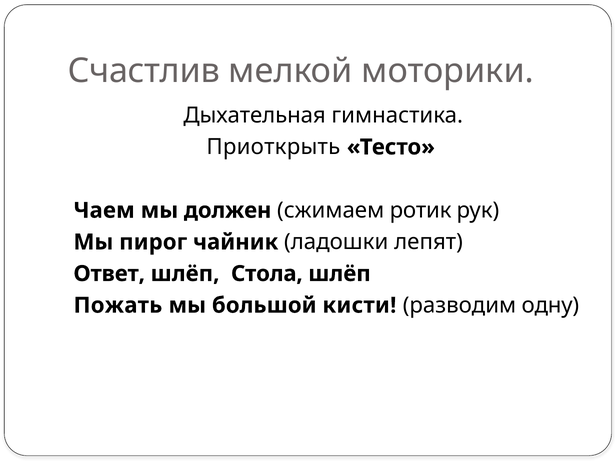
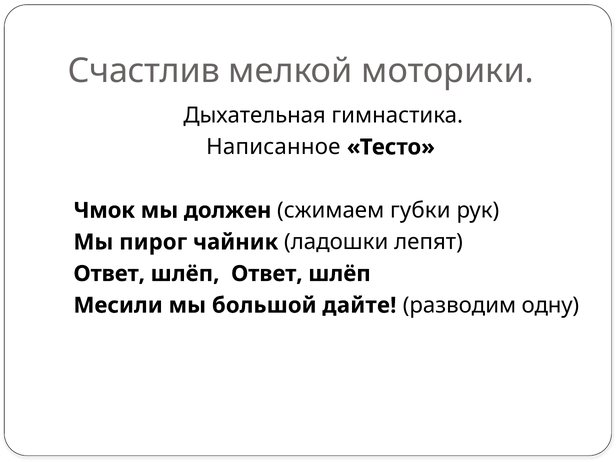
Приоткрыть: Приоткрыть -> Написанное (273, 147)
Чаем: Чаем -> Чмок (104, 210)
ротик: ротик -> губки (420, 210)
шлёп Стола: Стола -> Ответ (267, 274)
Пожать: Пожать -> Месили (118, 305)
кисти: кисти -> дайте (359, 305)
